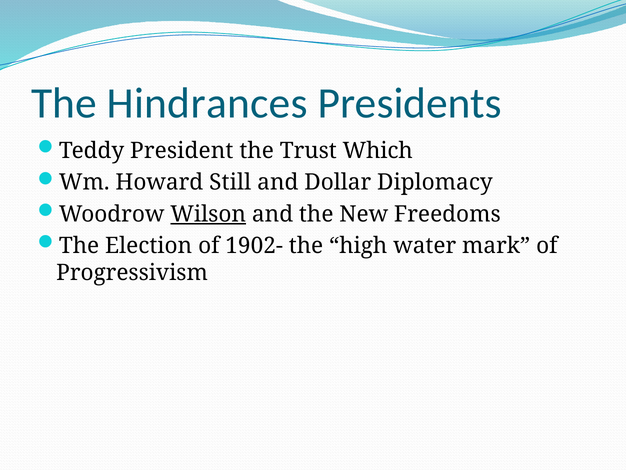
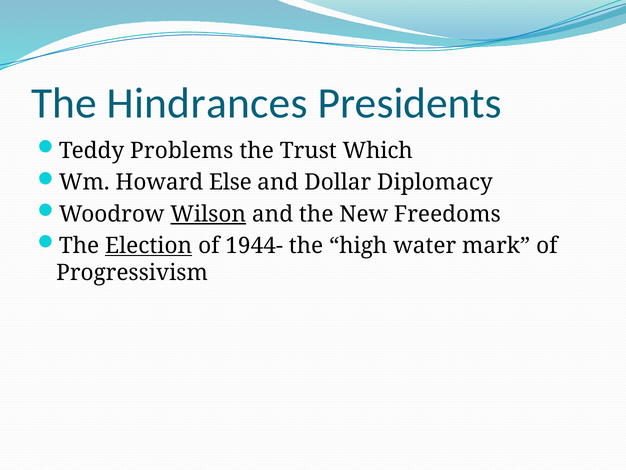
President: President -> Problems (182, 151)
Still: Still -> Else (230, 182)
Election underline: none -> present (149, 246)
1902-: 1902- -> 1944- (254, 246)
